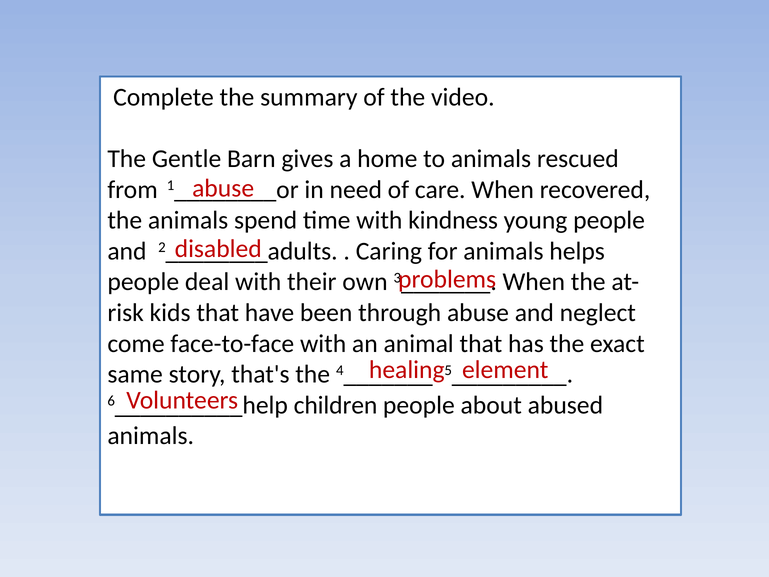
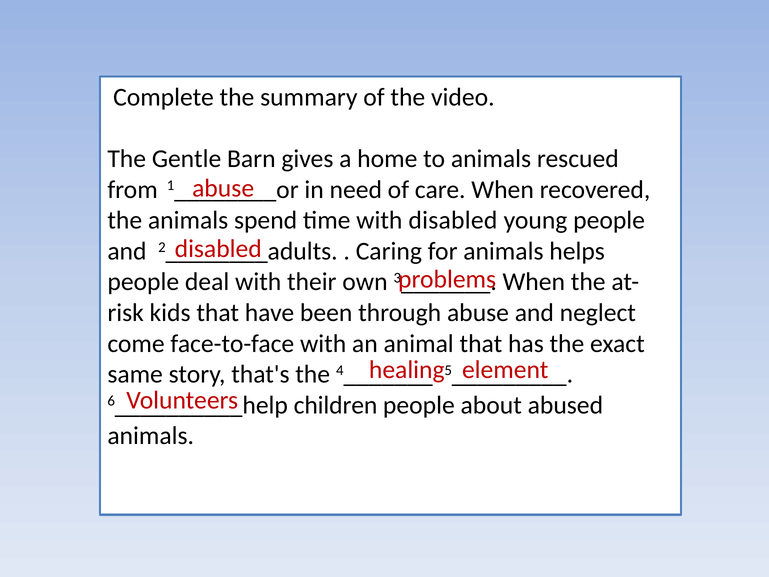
with kindness: kindness -> disabled (453, 220)
